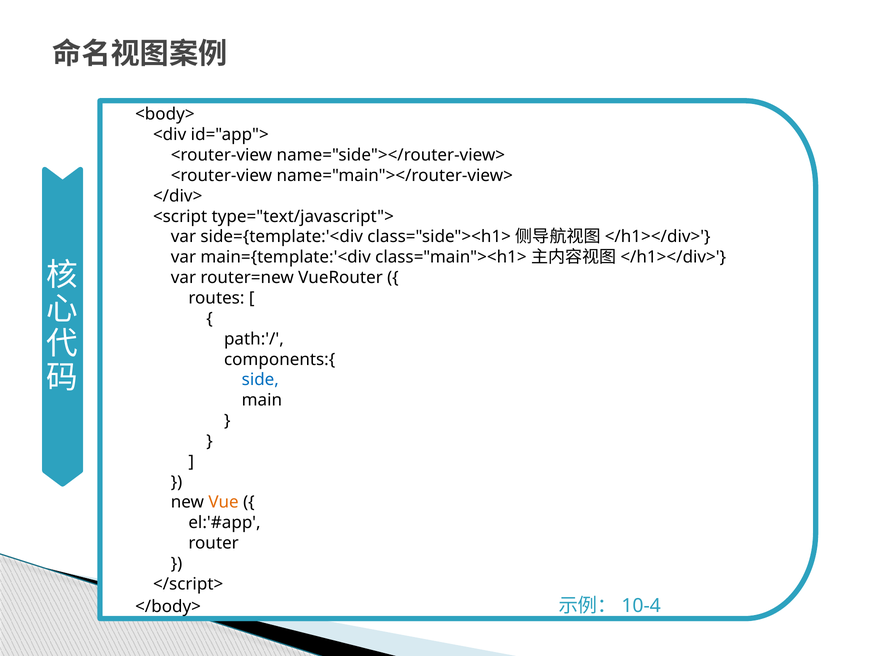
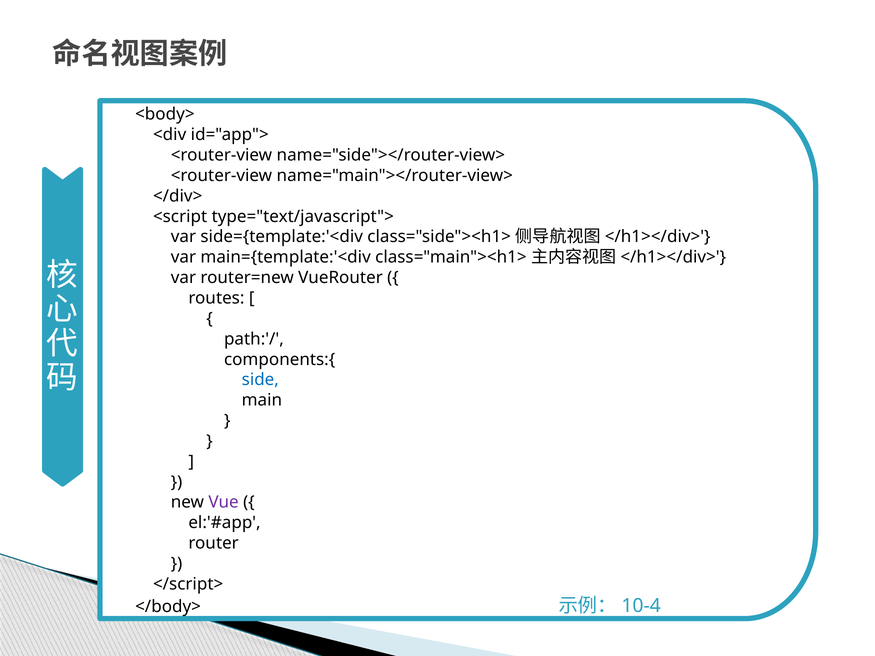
Vue colour: orange -> purple (224, 503)
